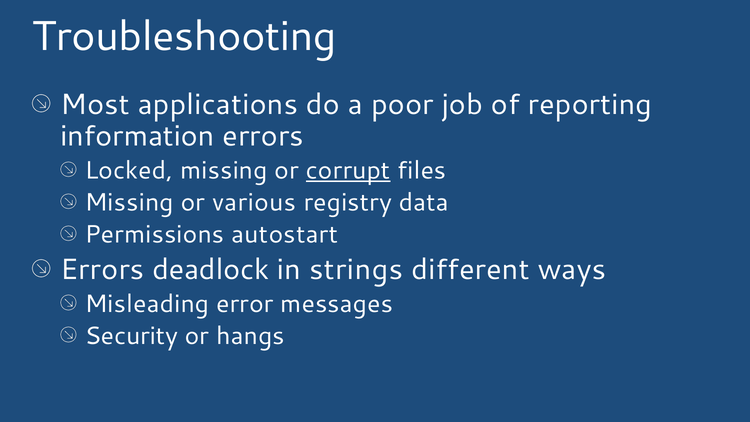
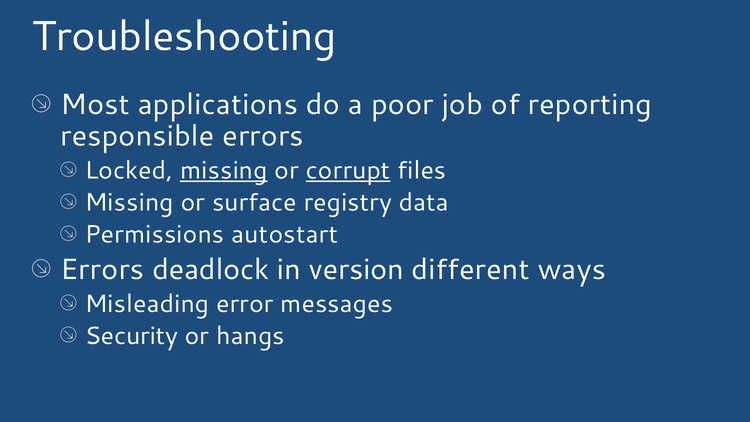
information: information -> responsible (137, 136)
missing underline: none -> present (224, 170)
various: various -> surface (254, 202)
strings: strings -> version (356, 269)
